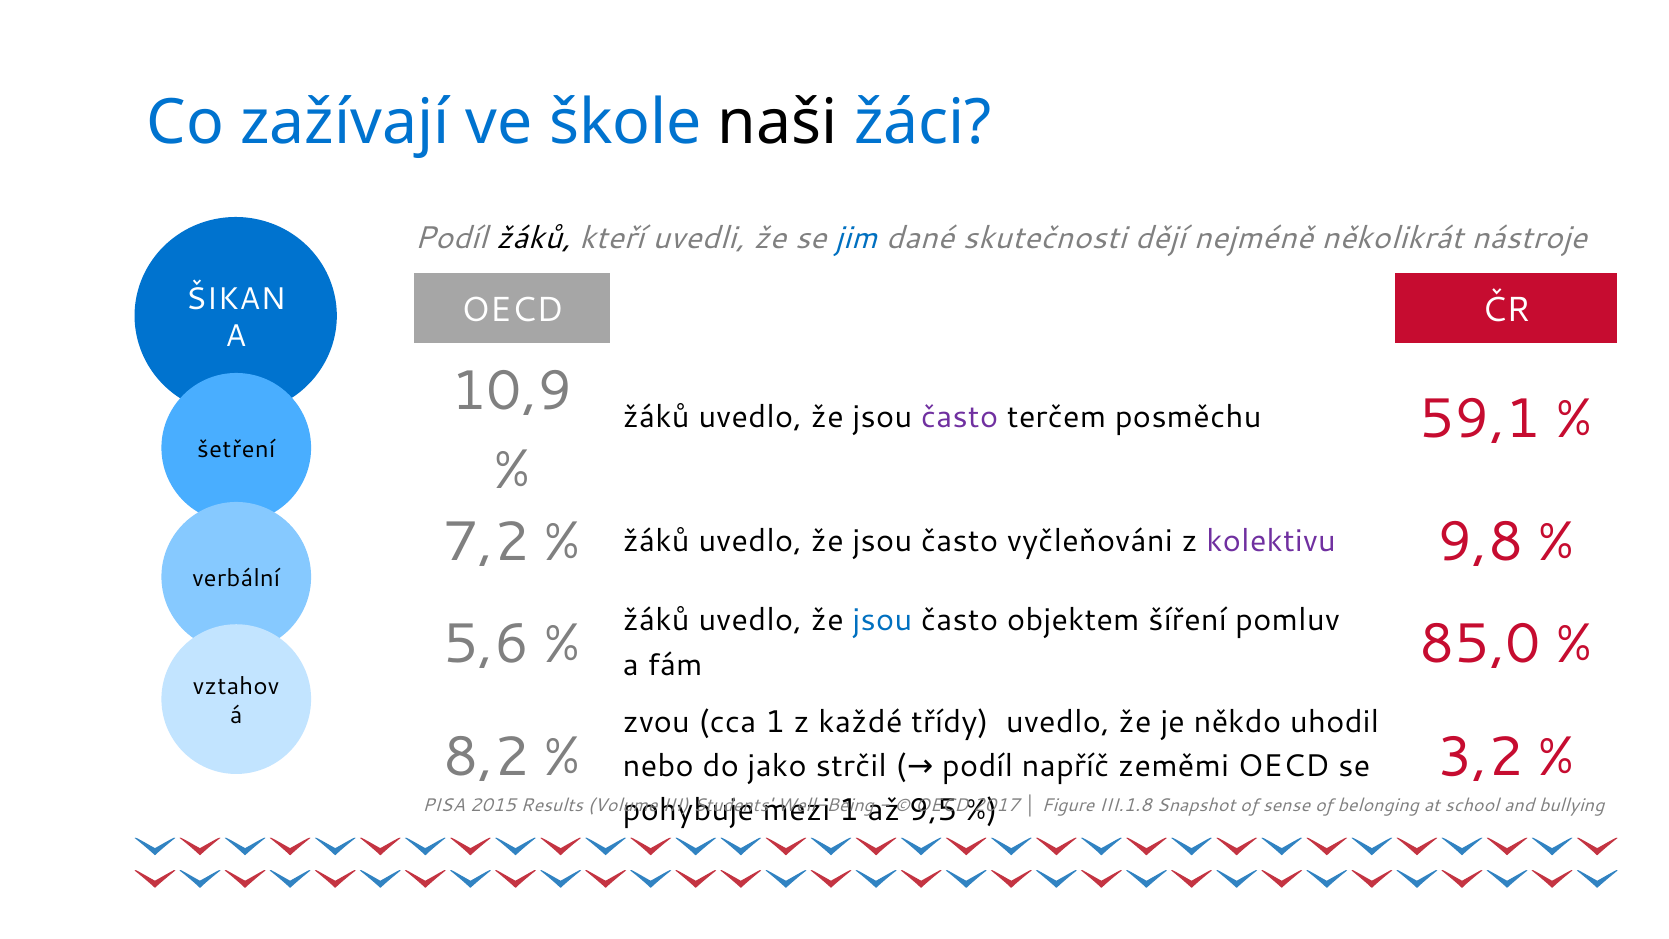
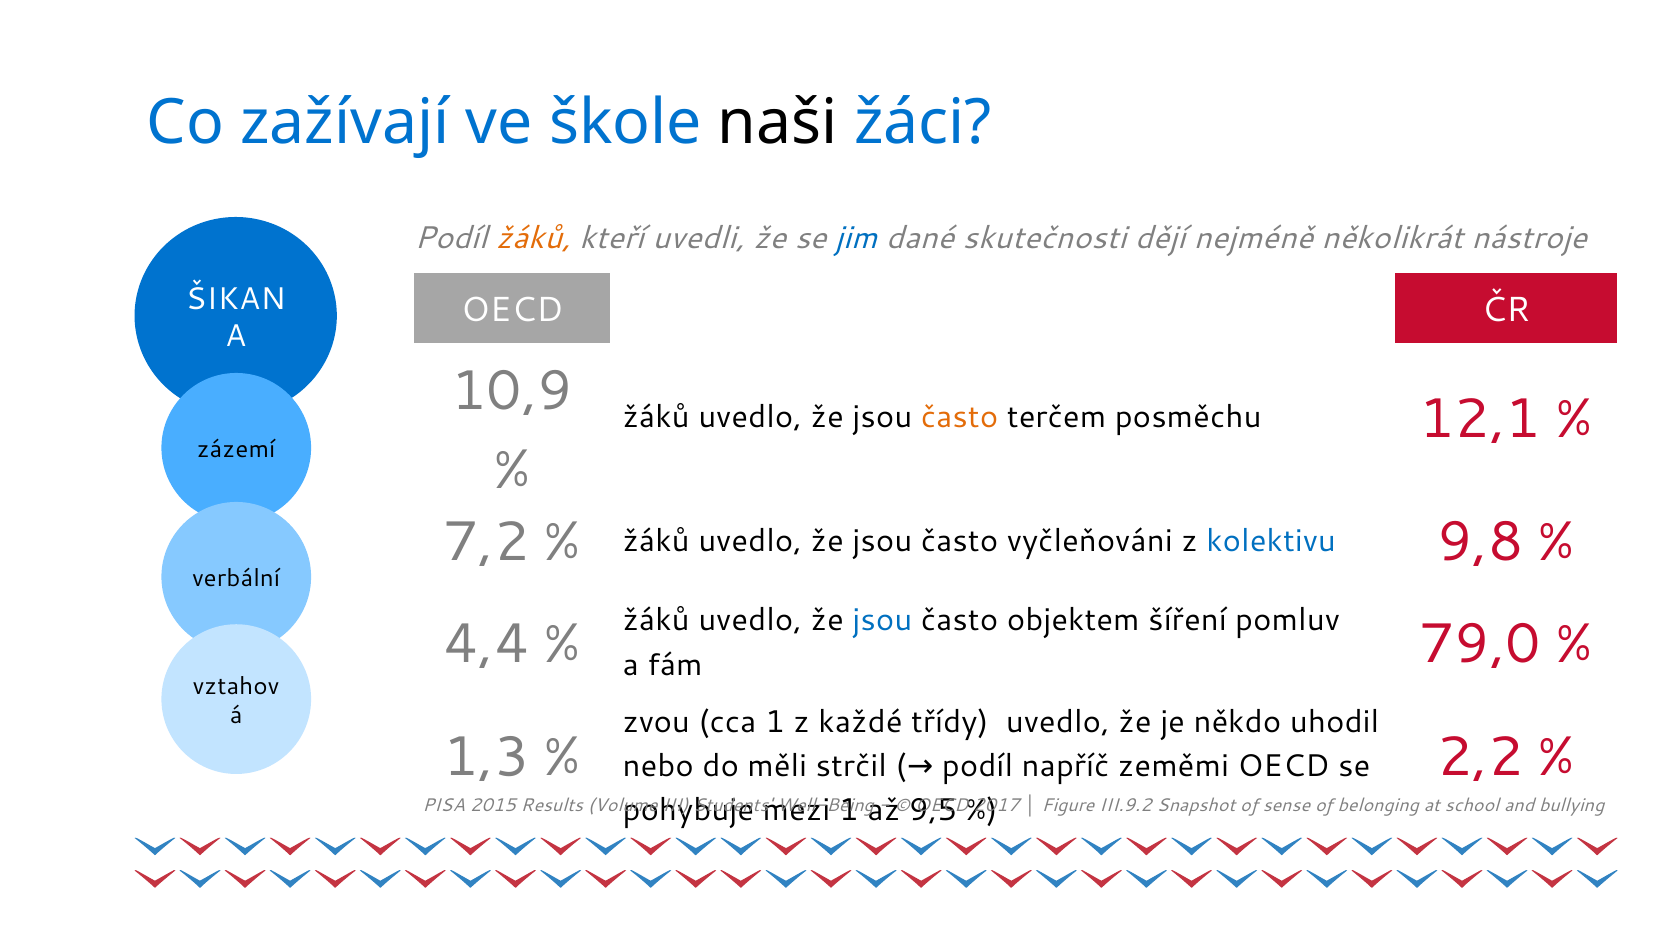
žáků colour: black -> orange (533, 238)
často colour: purple -> orange (960, 417)
59,1: 59,1 -> 12,1 (1480, 419)
šetření: šetření -> zázemí (236, 449)
kolektivu colour: purple -> blue (1271, 541)
5,6: 5,6 -> 4,4 (487, 644)
85,0: 85,0 -> 79,0 (1480, 644)
8,2: 8,2 -> 1,3 (487, 757)
3,2: 3,2 -> 2,2 (1480, 757)
jako: jako -> měli (777, 766)
III.1.8: III.1.8 -> III.9.2 (1126, 805)
